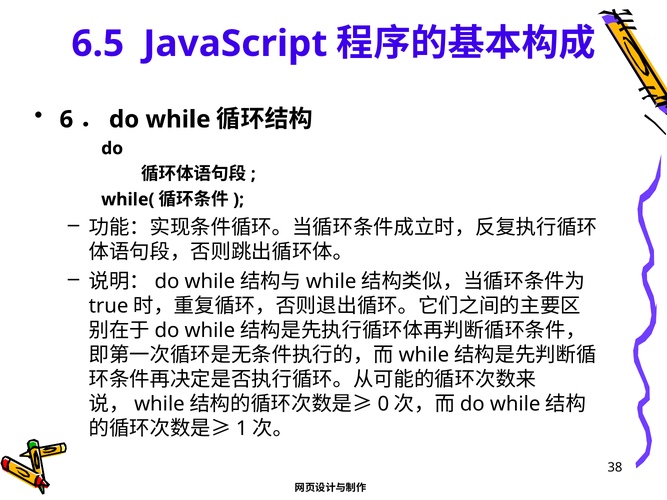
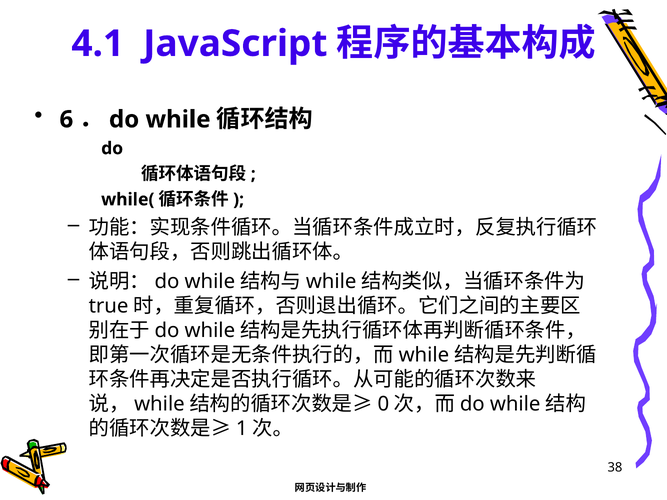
6.5: 6.5 -> 4.1 (98, 44)
